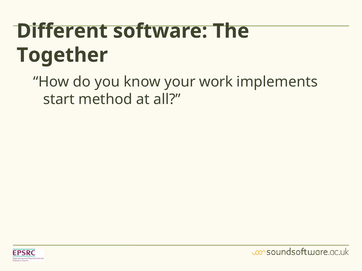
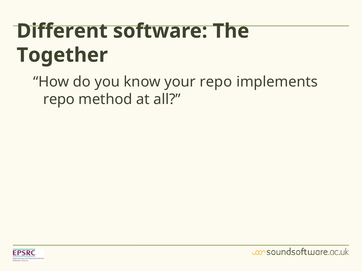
your work: work -> repo (216, 82)
start: start -> repo (59, 99)
